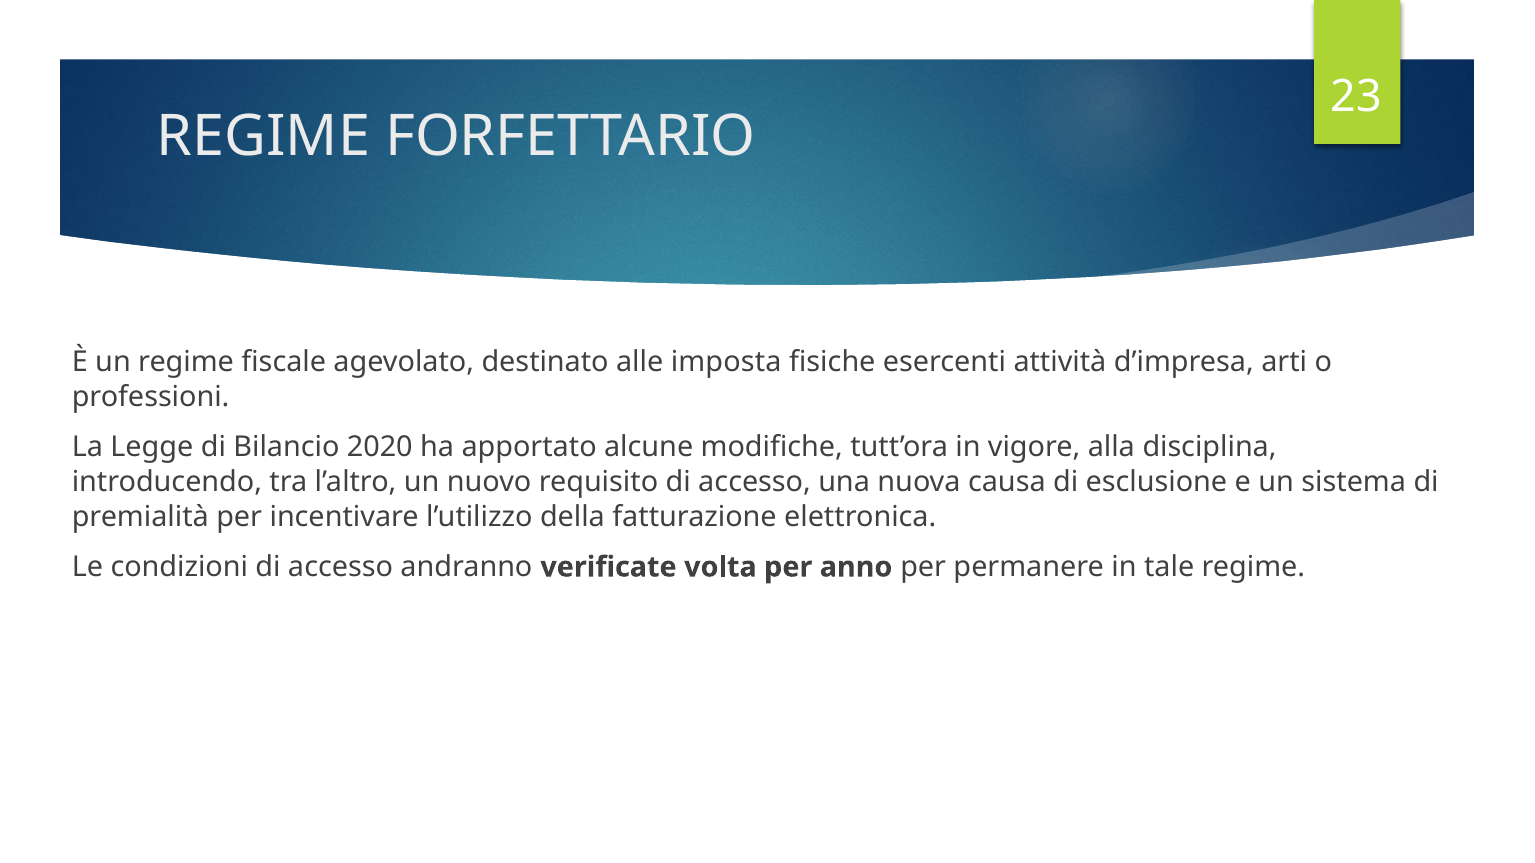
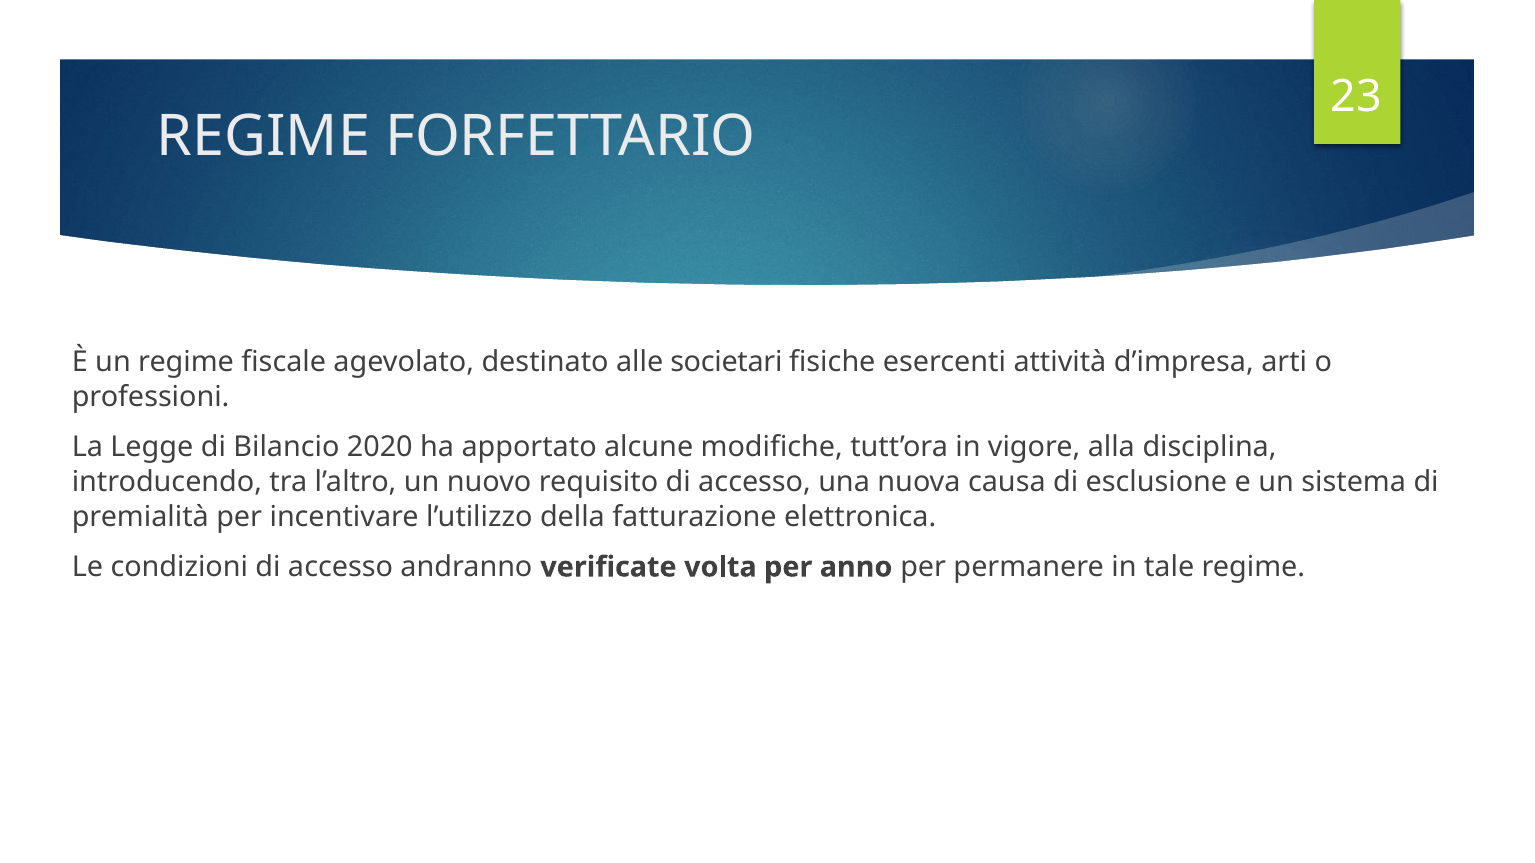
imposta: imposta -> societari (726, 363)
